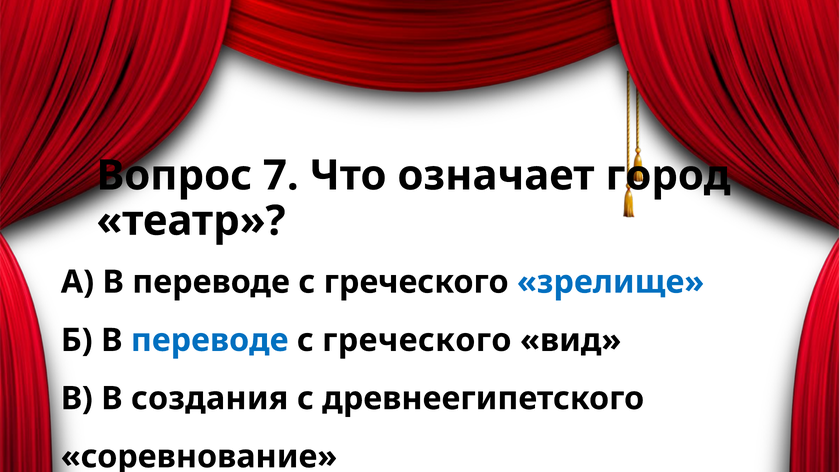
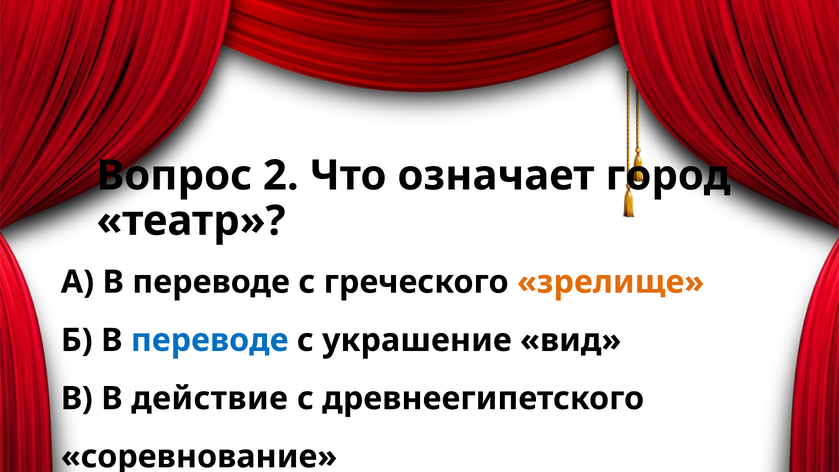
7: 7 -> 2 (281, 176)
зрелище colour: blue -> orange (611, 282)
греческого: греческого -> украшение (417, 340)
создания: создания -> действие (210, 398)
